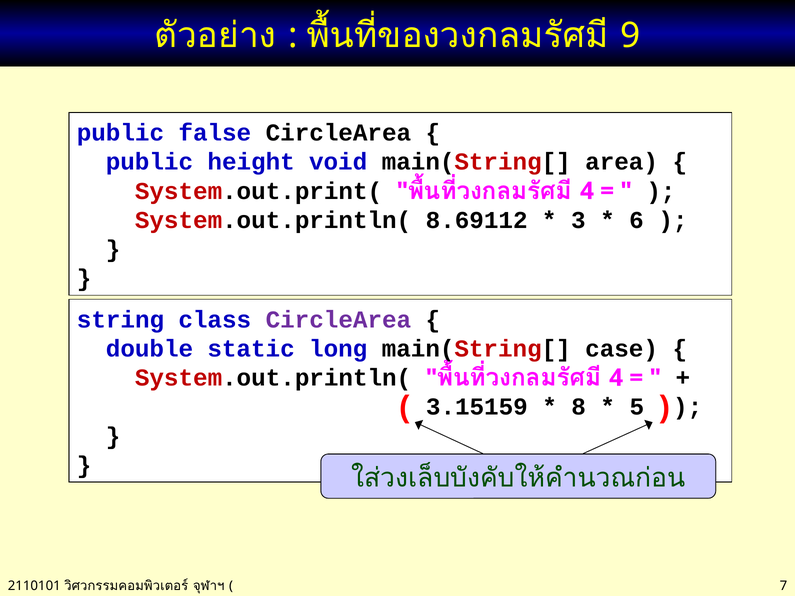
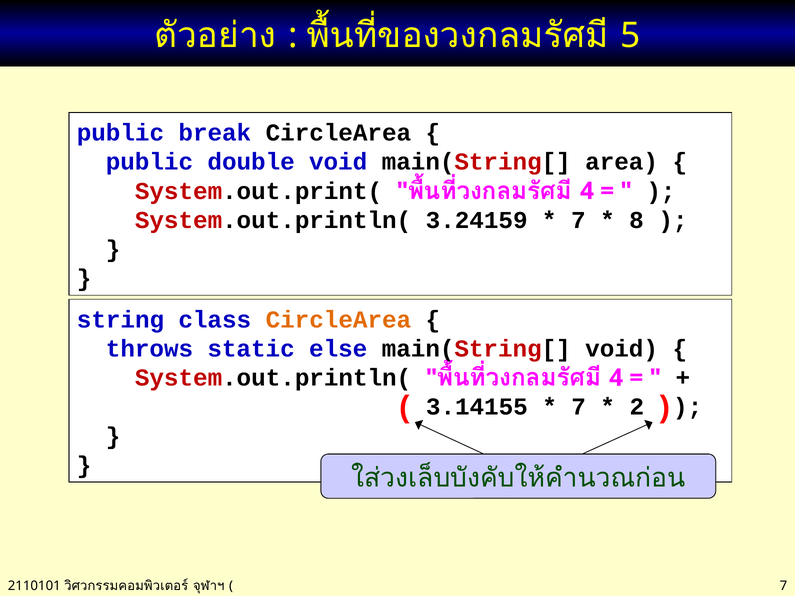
9: 9 -> 5 (630, 36)
false: false -> break (215, 133)
height: height -> double (251, 162)
8.69112: 8.69112 -> 3.24159 (477, 220)
3: 3 -> 7 (578, 220)
6: 6 -> 8 (637, 220)
CircleArea colour: purple -> orange (338, 320)
double: double -> throws (150, 349)
long: long -> else (338, 349)
main(String[ case: case -> void (622, 349)
3.15159: 3.15159 -> 3.14155 (477, 407)
8: 8 -> 7 (579, 407)
5: 5 -> 2 (637, 407)
